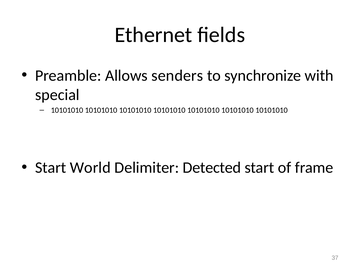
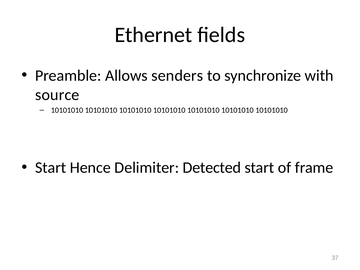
special: special -> source (57, 95)
World: World -> Hence (90, 168)
